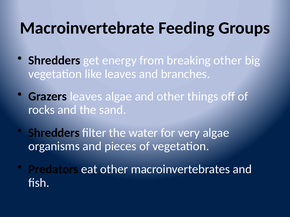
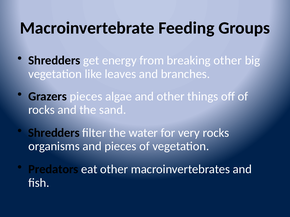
Grazers leaves: leaves -> pieces (86, 97)
very algae: algae -> rocks (216, 133)
